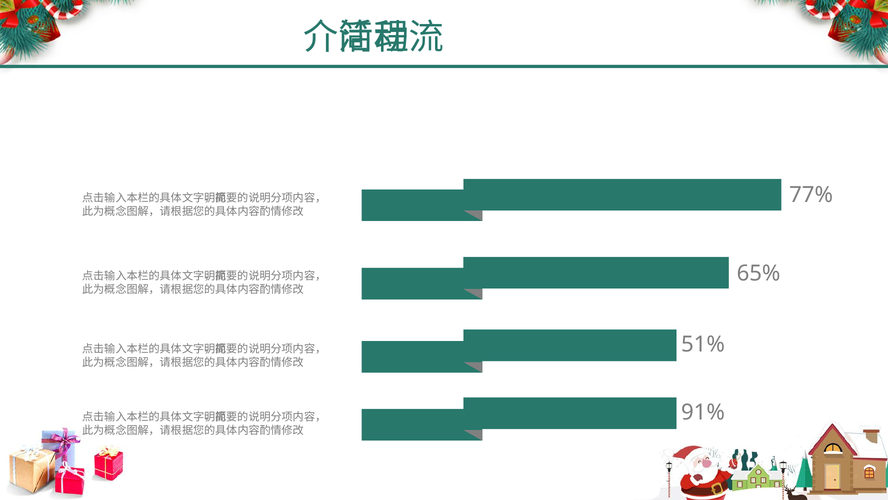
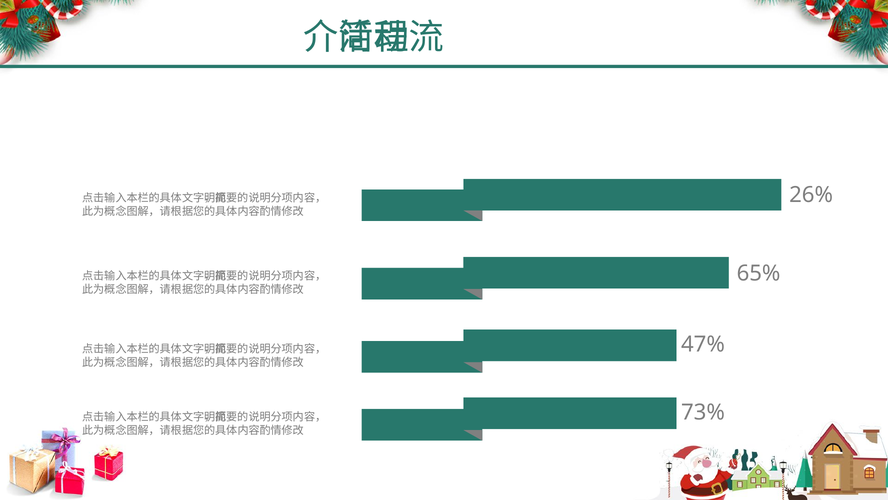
77%: 77% -> 26% (811, 195)
51%: 51% -> 47% (703, 344)
91%: 91% -> 73% (703, 412)
